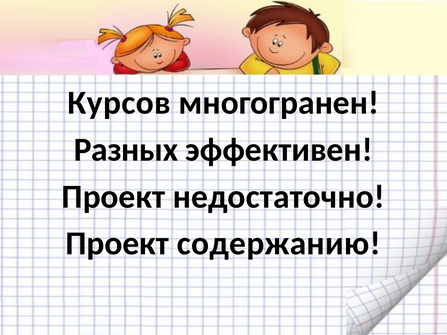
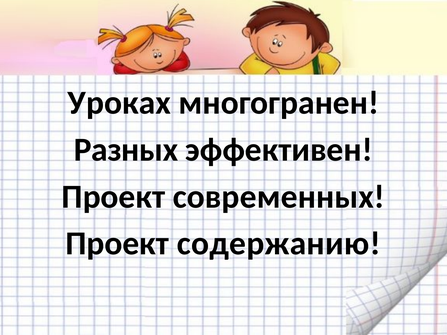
Курсов: Курсов -> Уроках (119, 103)
недостаточно: недостаточно -> современных (279, 197)
